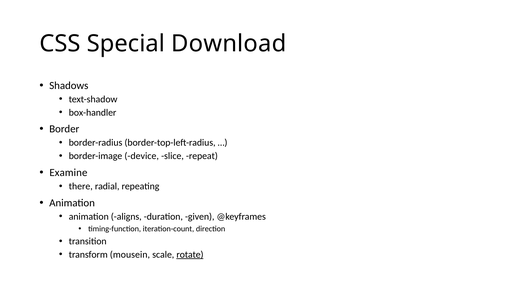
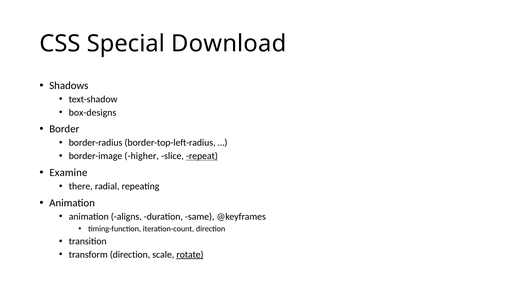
box-handler: box-handler -> box-designs (93, 112)
device: device -> higher (142, 156)
repeat underline: none -> present (202, 156)
given: given -> same (200, 217)
transform mousein: mousein -> direction (130, 254)
